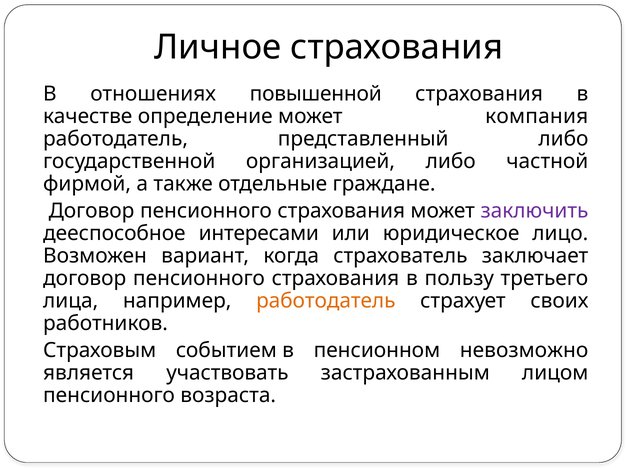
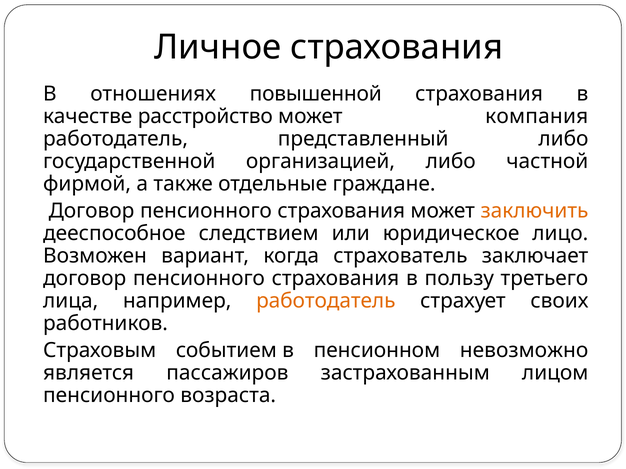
определение: определение -> расстройство (205, 117)
заключить colour: purple -> orange (534, 211)
интересами: интересами -> следствием (259, 234)
участвовать: участвовать -> пассажиров (227, 373)
